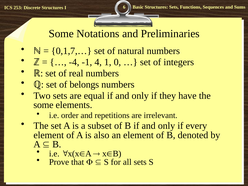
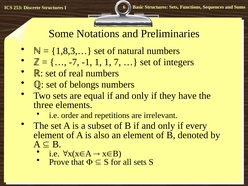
0,1,7,…: 0,1,7,… -> 1,8,3,… (71, 51)
-4: -4 -> -7 (74, 62)
-1 4: 4 -> 1 (98, 62)
0: 0 -> 7 (117, 62)
some: some -> three (43, 105)
